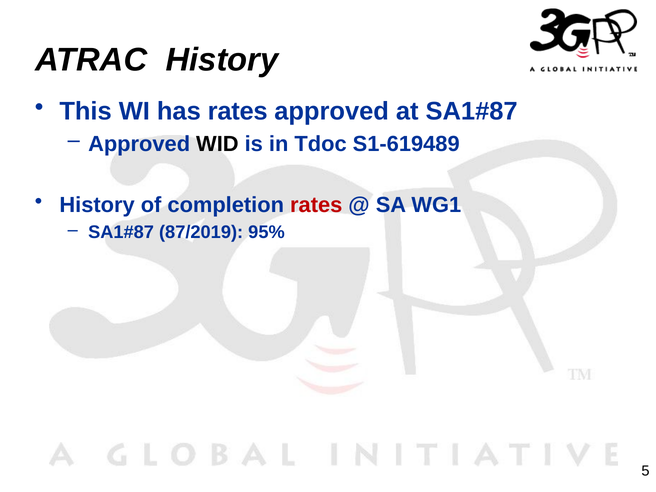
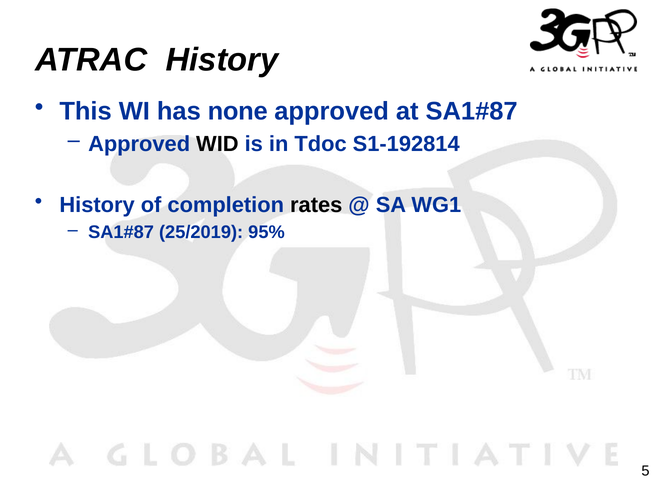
has rates: rates -> none (238, 111)
S1-619489: S1-619489 -> S1-192814 (406, 144)
rates colour: red -> black (316, 205)
87/2019: 87/2019 -> 25/2019 (201, 232)
